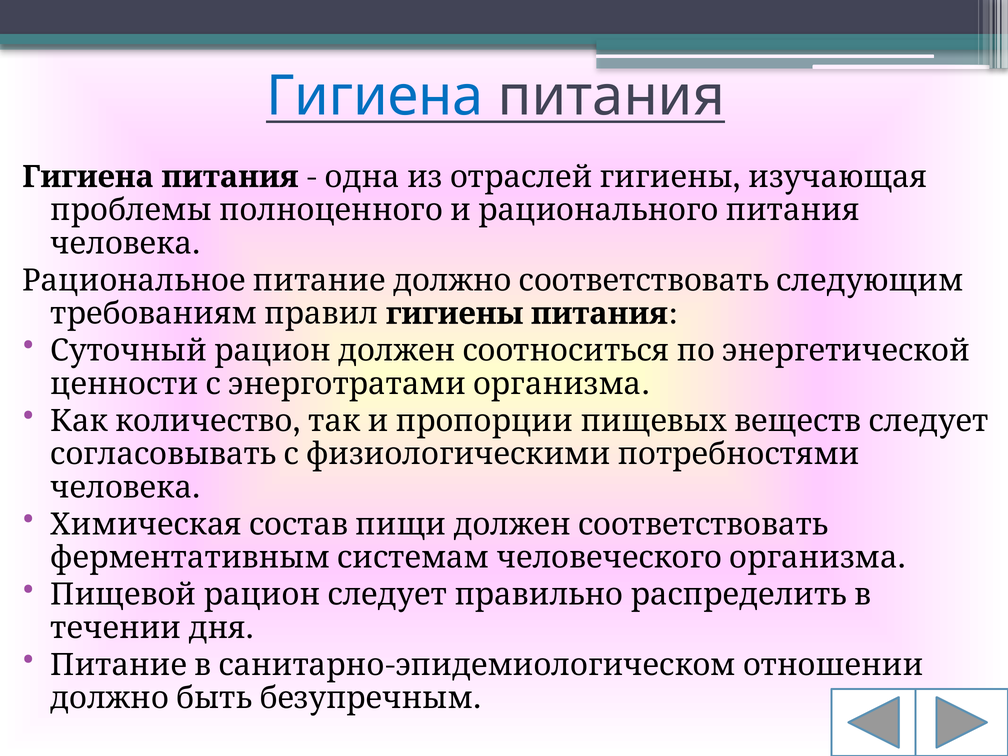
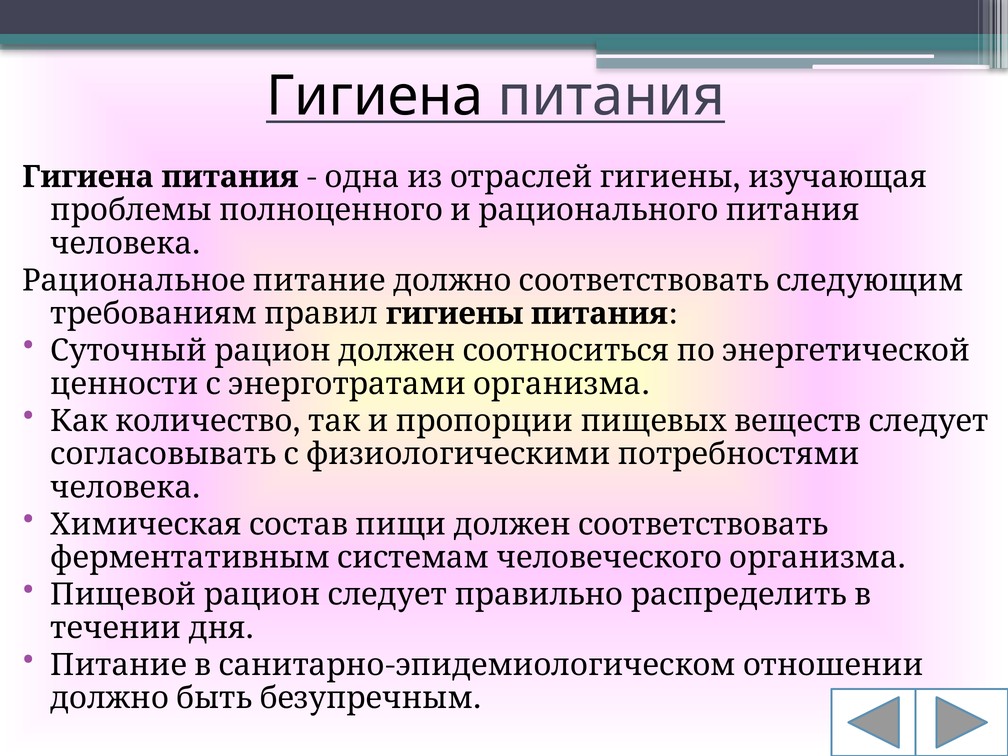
Гигиена colour: blue -> black (375, 96)
